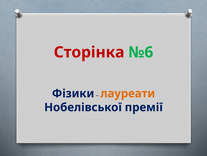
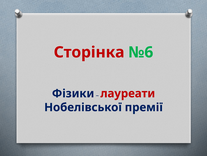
лауреати colour: orange -> red (128, 93)
